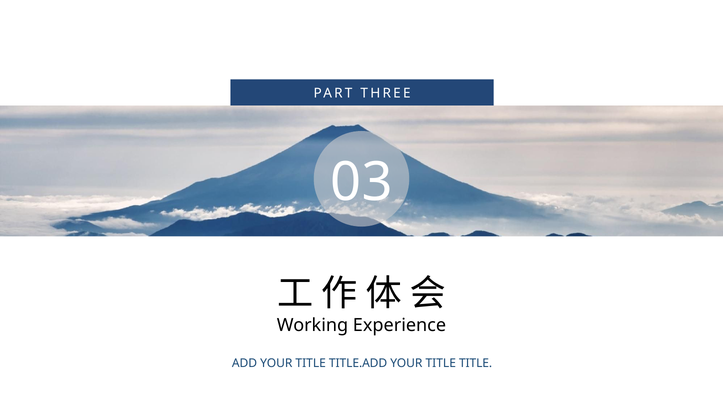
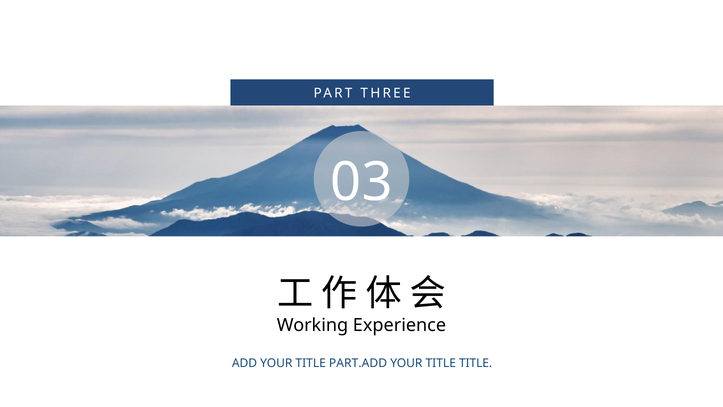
TITLE.ADD: TITLE.ADD -> PART.ADD (358, 363)
